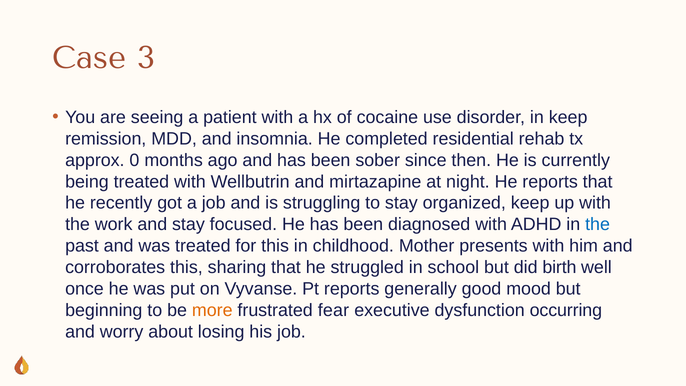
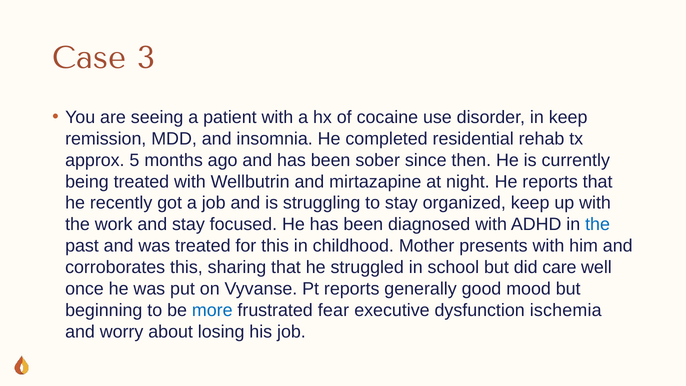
0: 0 -> 5 (134, 160)
birth: birth -> care (559, 267)
more colour: orange -> blue (212, 310)
occurring: occurring -> ischemia (566, 310)
